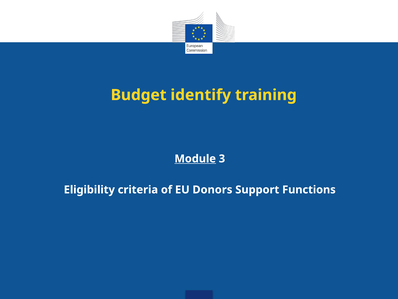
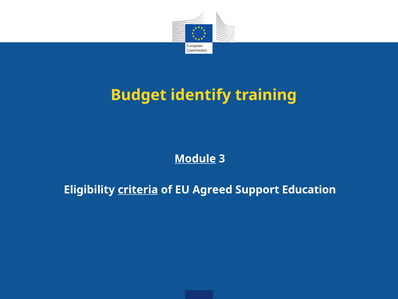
criteria underline: none -> present (138, 189)
Donors: Donors -> Agreed (212, 189)
Functions: Functions -> Education (309, 189)
